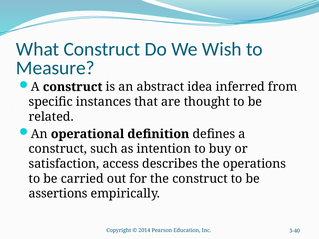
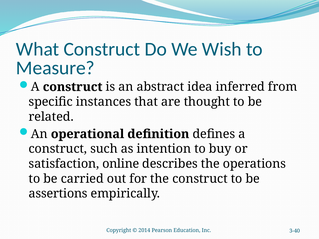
access: access -> online (121, 164)
